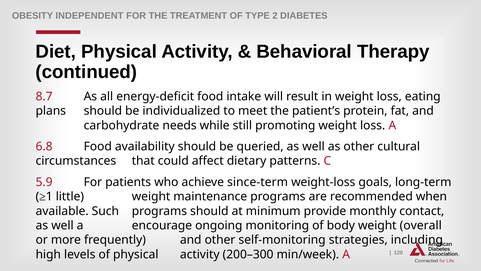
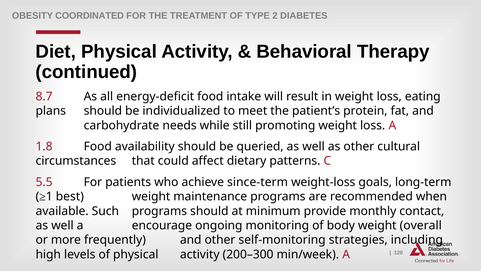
INDEPENDENT: INDEPENDENT -> COORDINATED (90, 16)
6.8: 6.8 -> 1.8 (44, 146)
5.9: 5.9 -> 5.5 (44, 182)
little: little -> best (70, 196)
